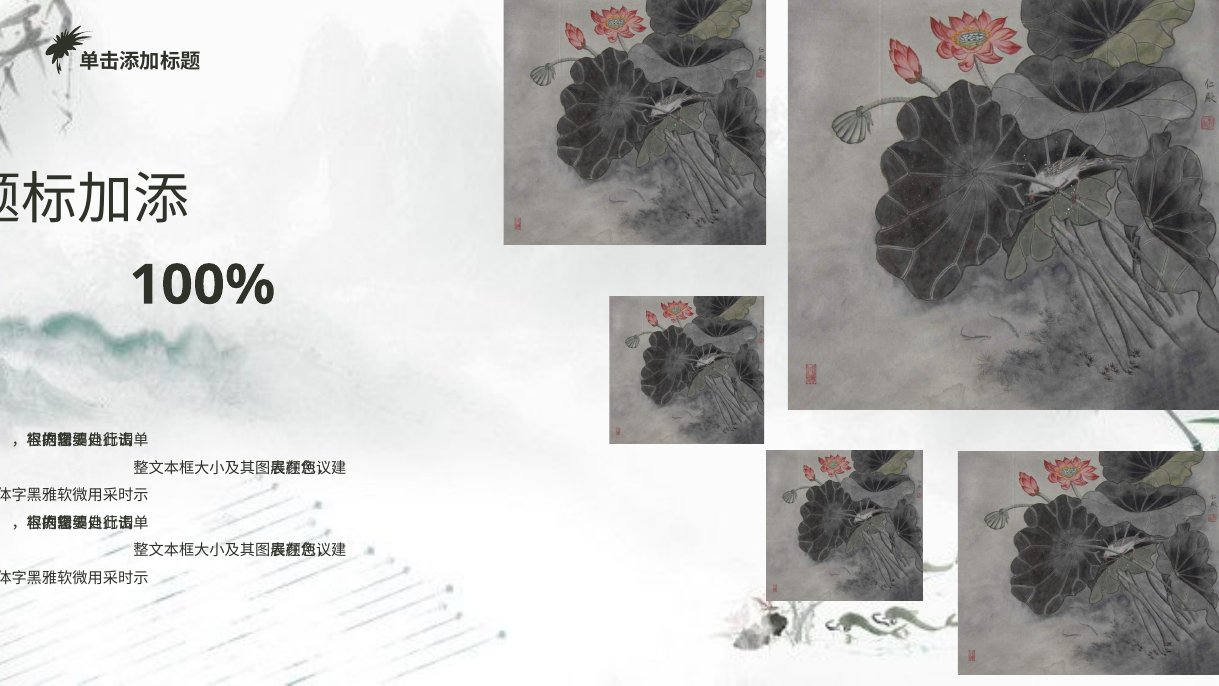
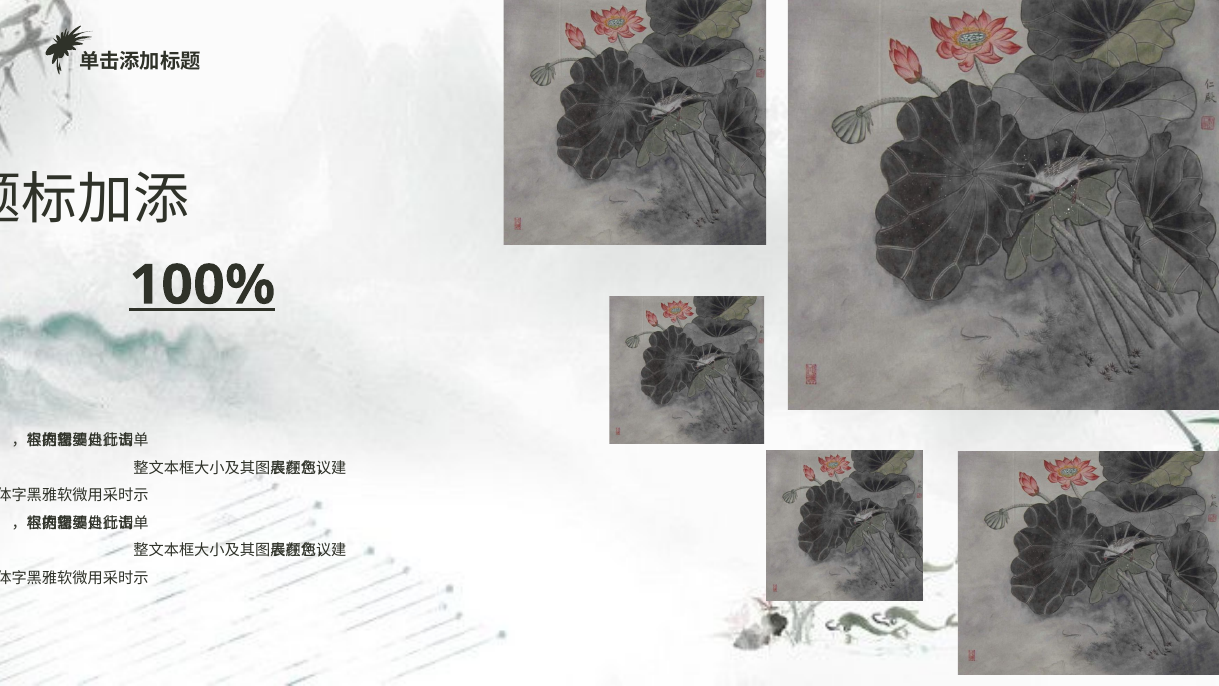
100% underline: none -> present (202, 285)
